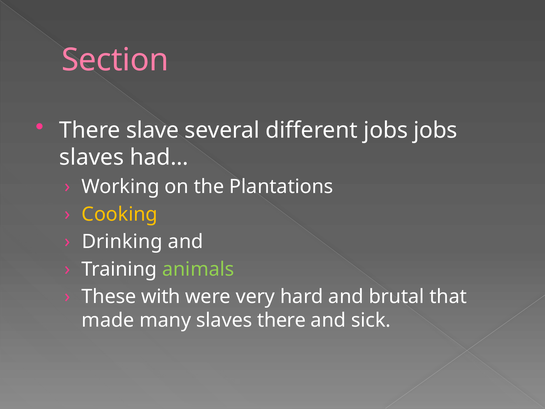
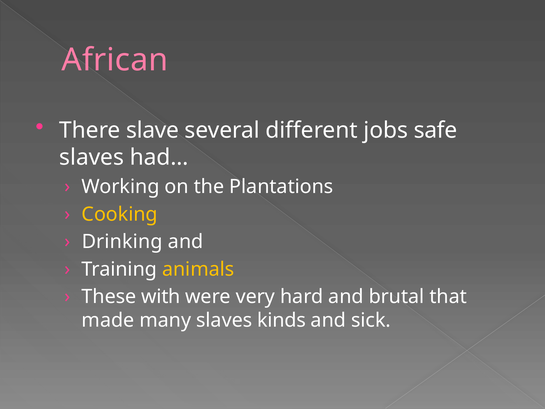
Section: Section -> African (115, 60)
jobs jobs: jobs -> safe (436, 130)
animals colour: light green -> yellow (198, 269)
slaves there: there -> kinds (282, 320)
